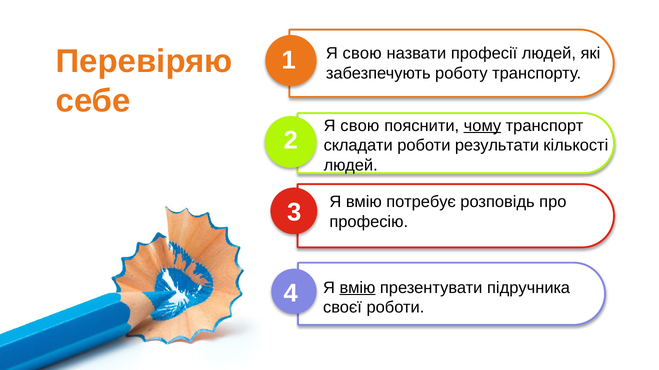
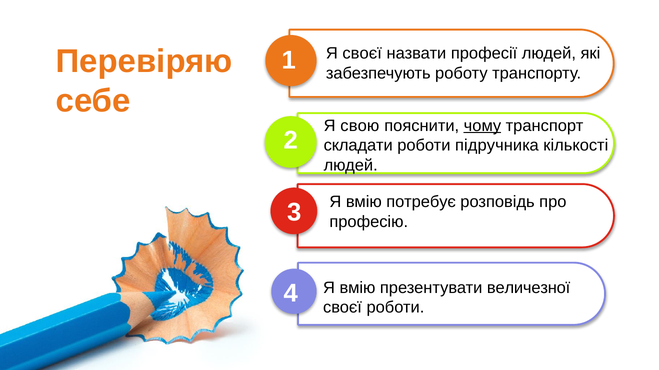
свою: свою -> своєї (362, 54)
результати: результати -> підручника (497, 146)
вмію underline: present -> none (357, 288)
підручника: підручника -> величезної (529, 288)
